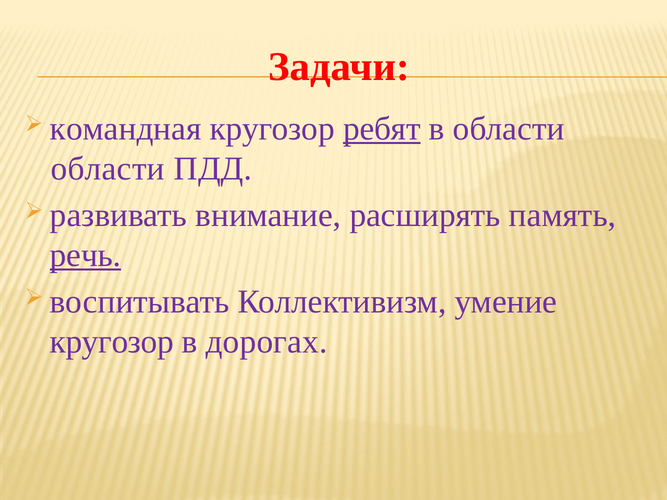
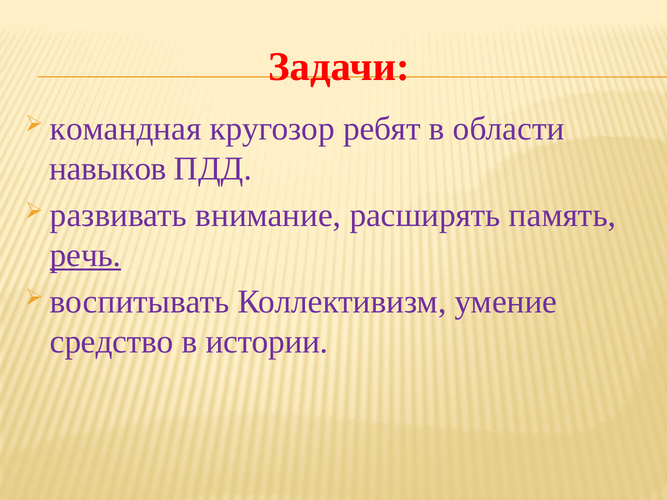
ребят underline: present -> none (382, 129)
области: области -> навыков (108, 169)
кругозор: кругозор -> средство (112, 342)
дорогах: дорогах -> истории (267, 342)
